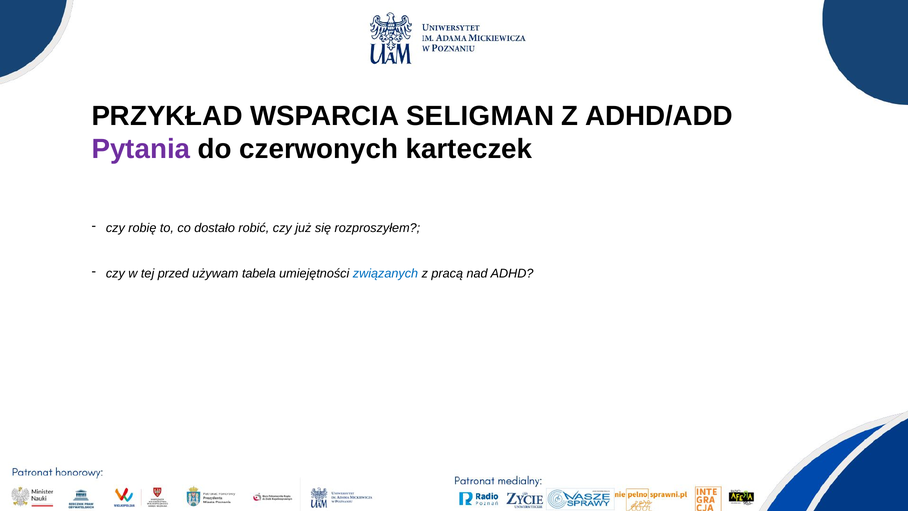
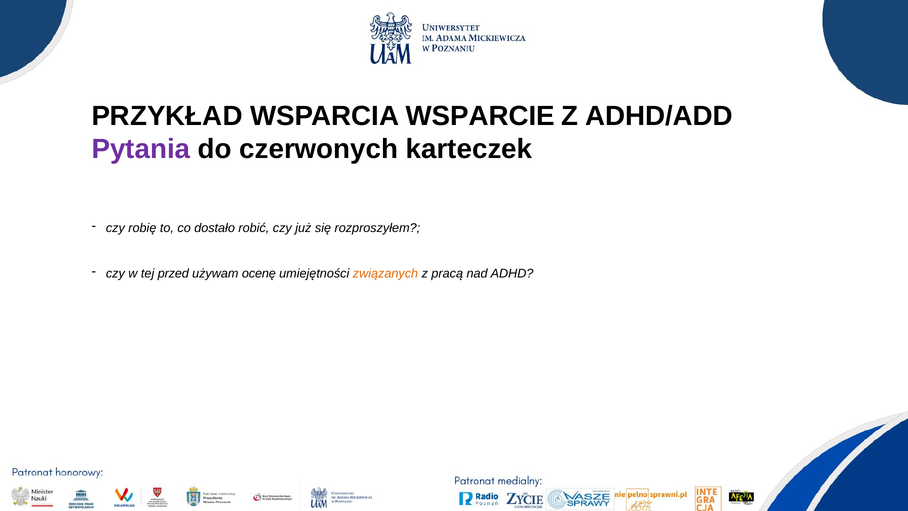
SELIGMAN: SELIGMAN -> WSPARCIE (480, 116)
tabela: tabela -> ocenę (259, 273)
związanych colour: blue -> orange (385, 273)
